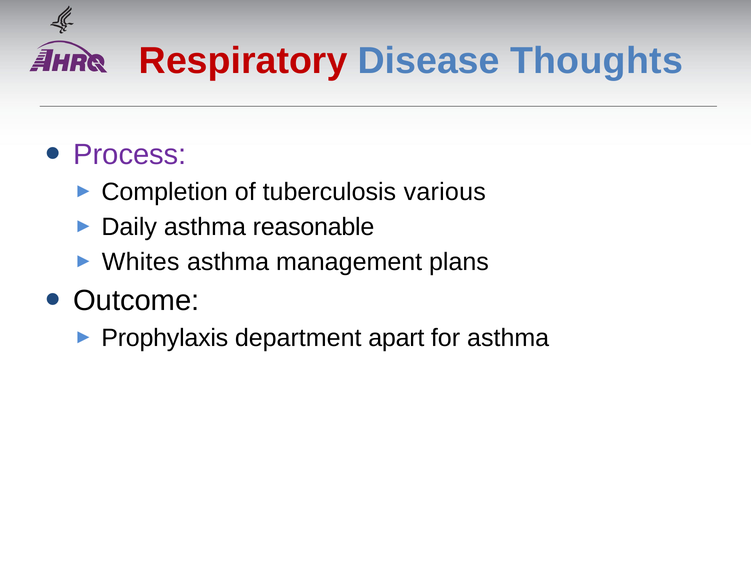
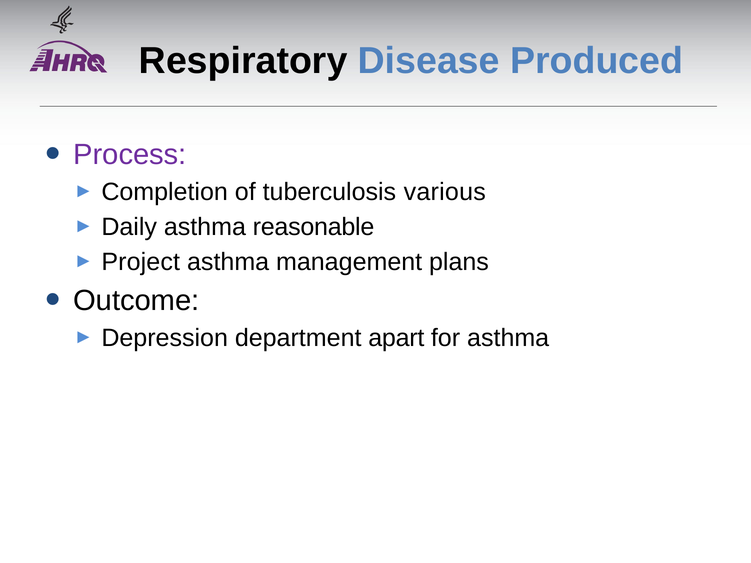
Respiratory colour: red -> black (243, 61)
Thoughts: Thoughts -> Produced (597, 61)
Whites: Whites -> Project (141, 262)
Prophylaxis: Prophylaxis -> Depression (165, 338)
